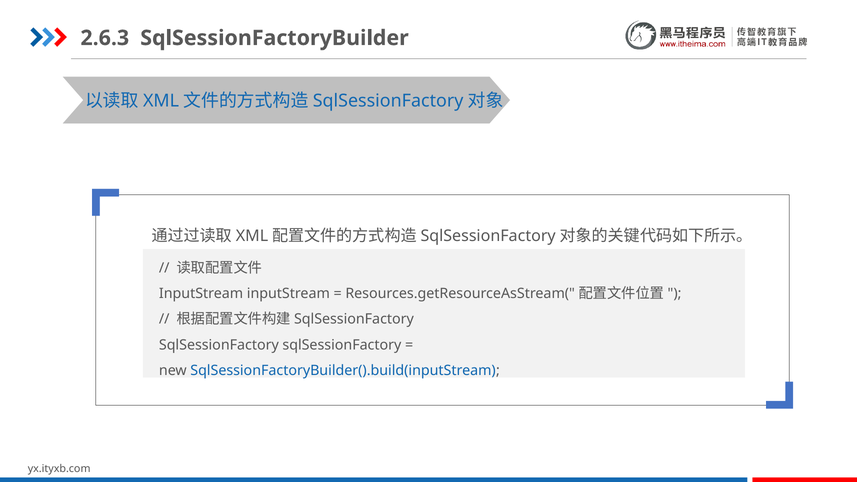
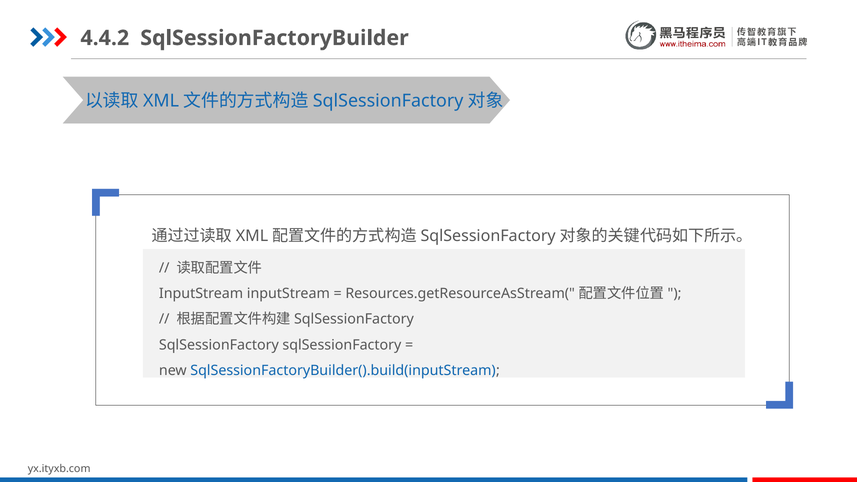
2.6.3: 2.6.3 -> 4.4.2 (105, 38)
